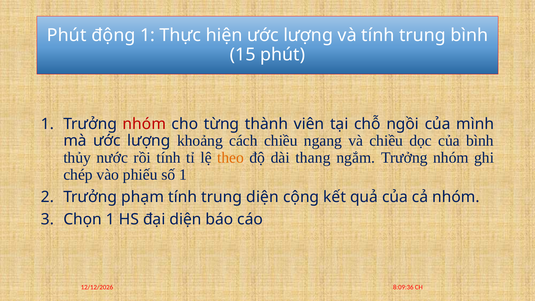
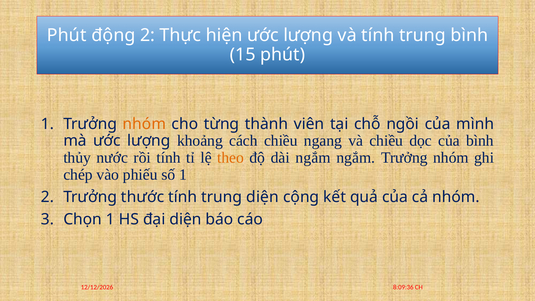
động 1: 1 -> 2 (147, 35)
nhóm colour: red -> orange (144, 124)
dài thang: thang -> ngắm (313, 158)
phạm: phạm -> thước (143, 197)
